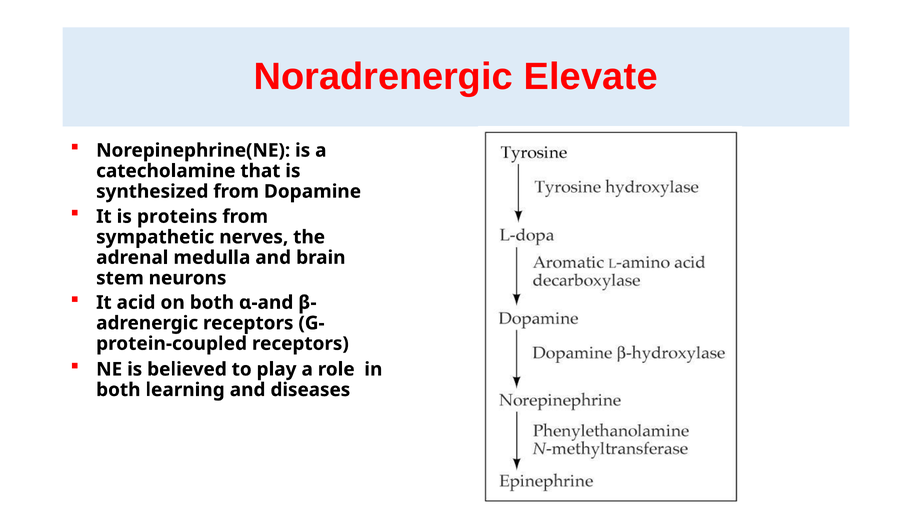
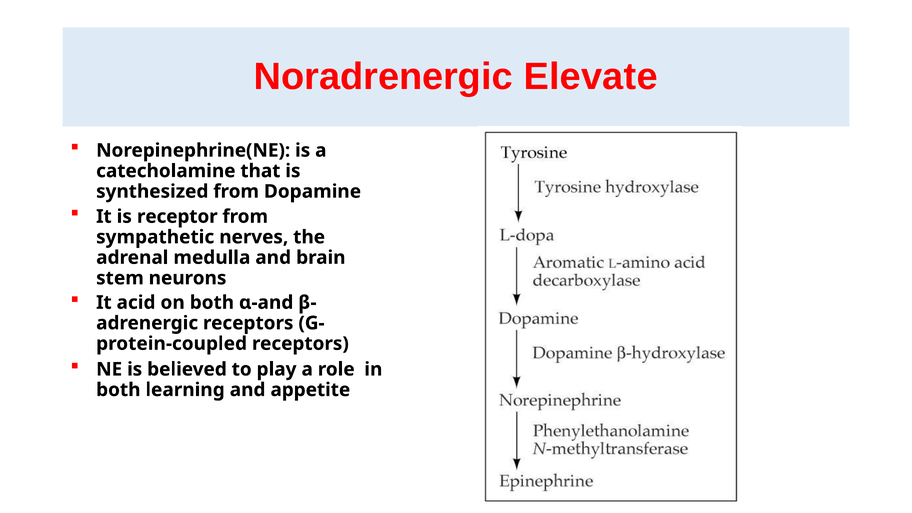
proteins: proteins -> receptor (177, 217)
diseases: diseases -> appetite (310, 390)
